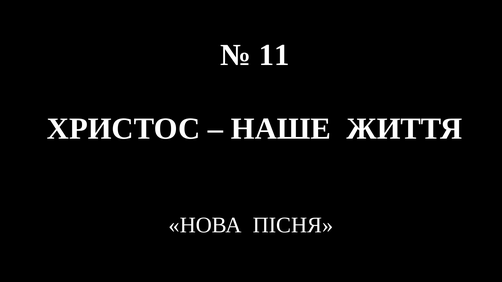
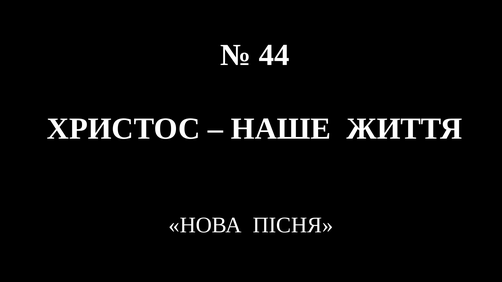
11: 11 -> 44 (274, 55)
